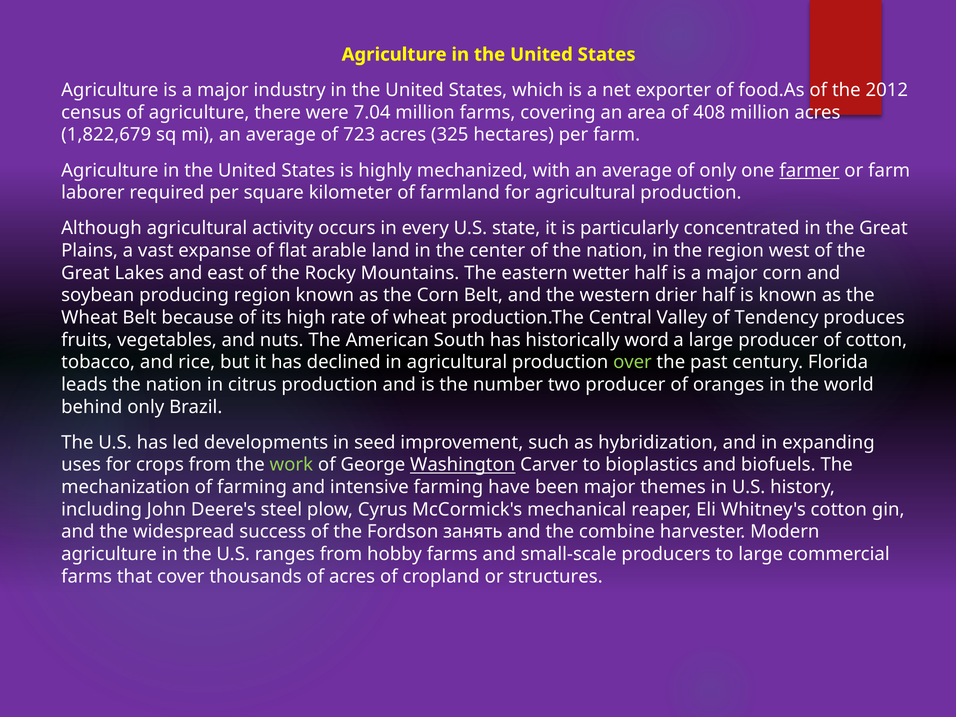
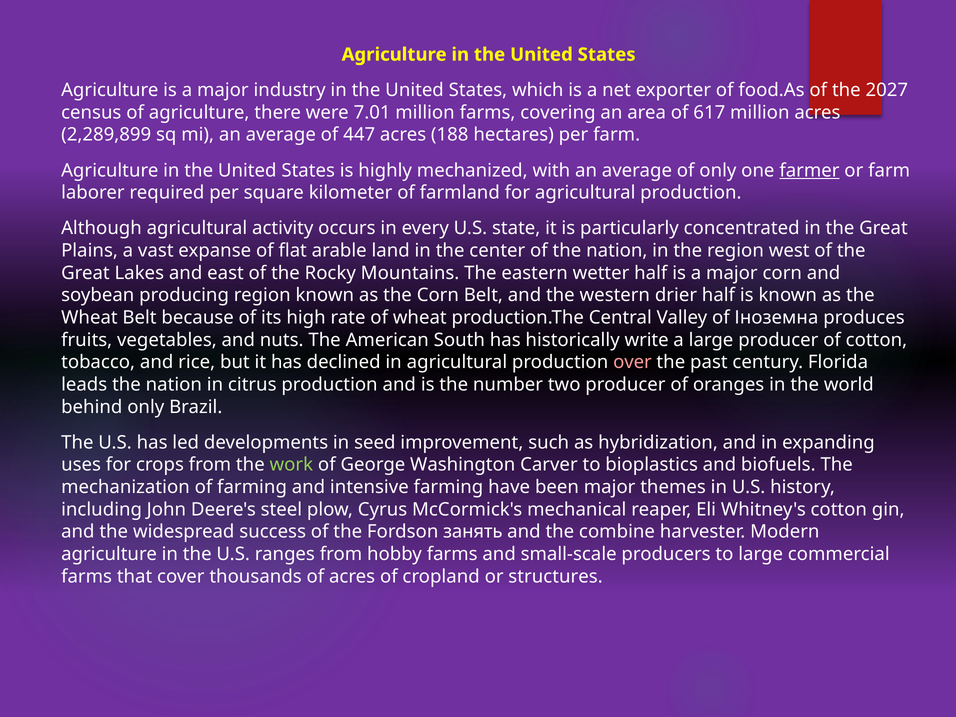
2012: 2012 -> 2027 (887, 90)
7.04: 7.04 -> 7.01 (372, 112)
408: 408 -> 617 (709, 112)
1,822,679: 1,822,679 -> 2,289,899 (106, 135)
723: 723 -> 447 (359, 135)
325: 325 -> 188 (450, 135)
Tendency: Tendency -> Іноземна (776, 318)
word: word -> write (647, 340)
over colour: light green -> pink (632, 362)
Washington underline: present -> none (463, 465)
